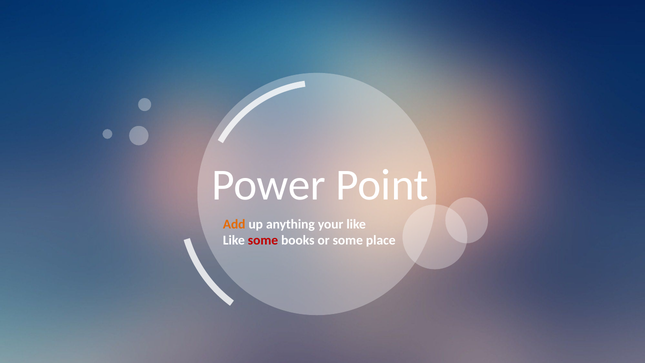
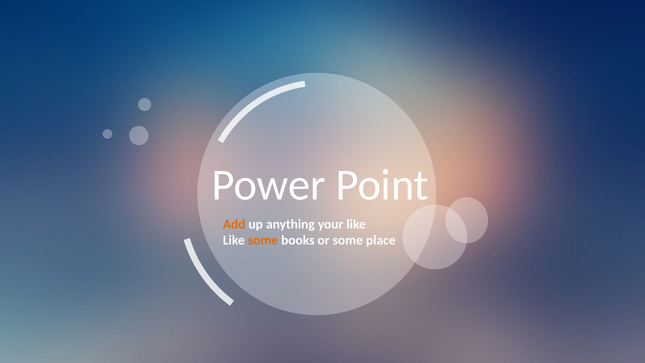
some colour: red -> orange (263, 240)
